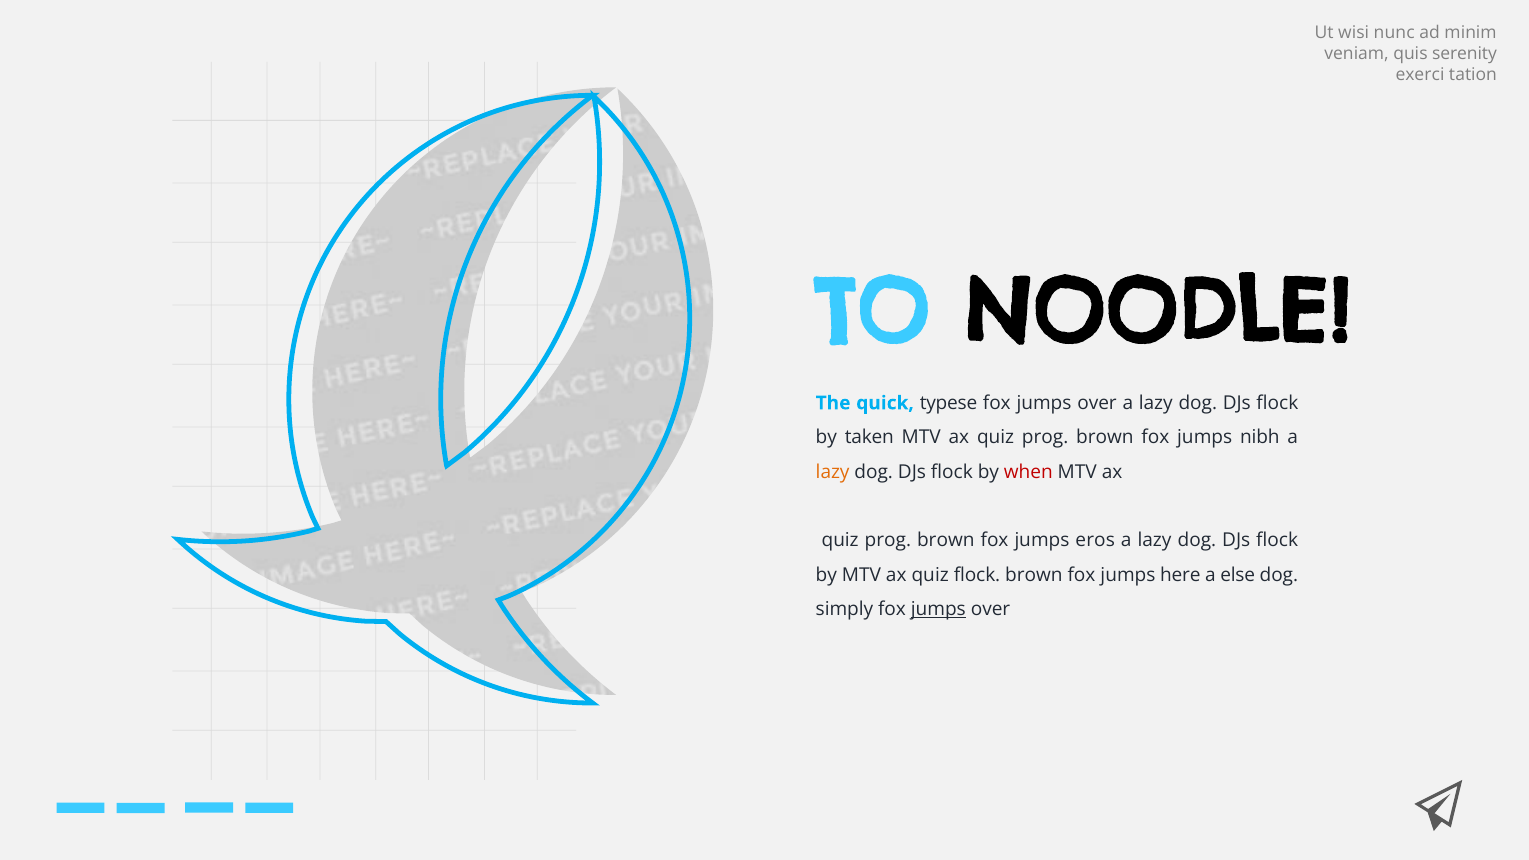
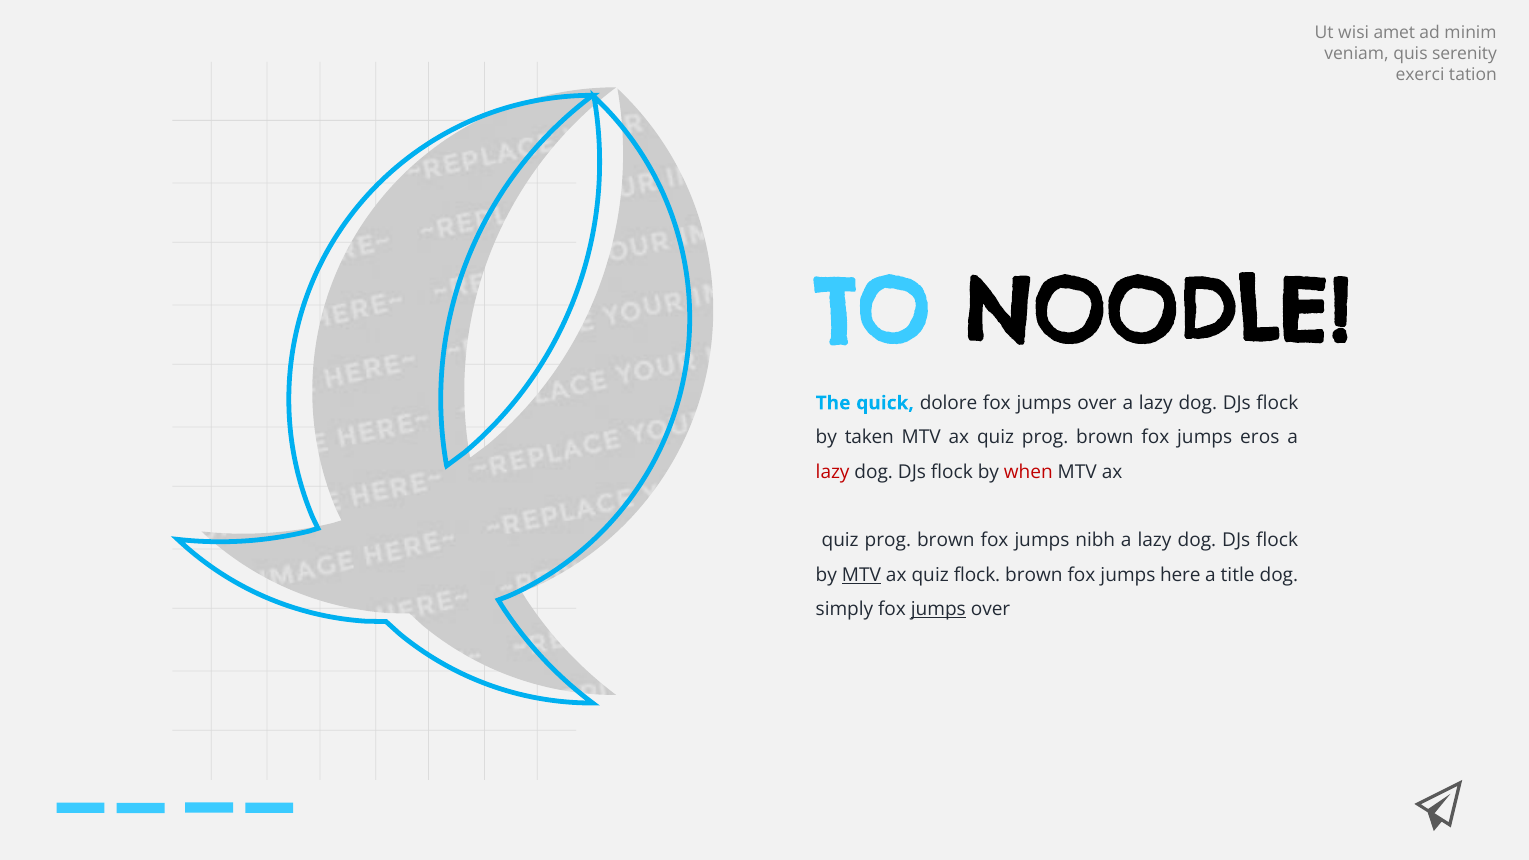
nunc: nunc -> amet (1394, 32)
typese: typese -> dolore (949, 403)
nibh: nibh -> eros (1260, 437)
lazy colour: orange -> red (833, 472)
eros: eros -> nibh (1095, 541)
MTV underline: none -> present (861, 575)
else: else -> title (1238, 575)
